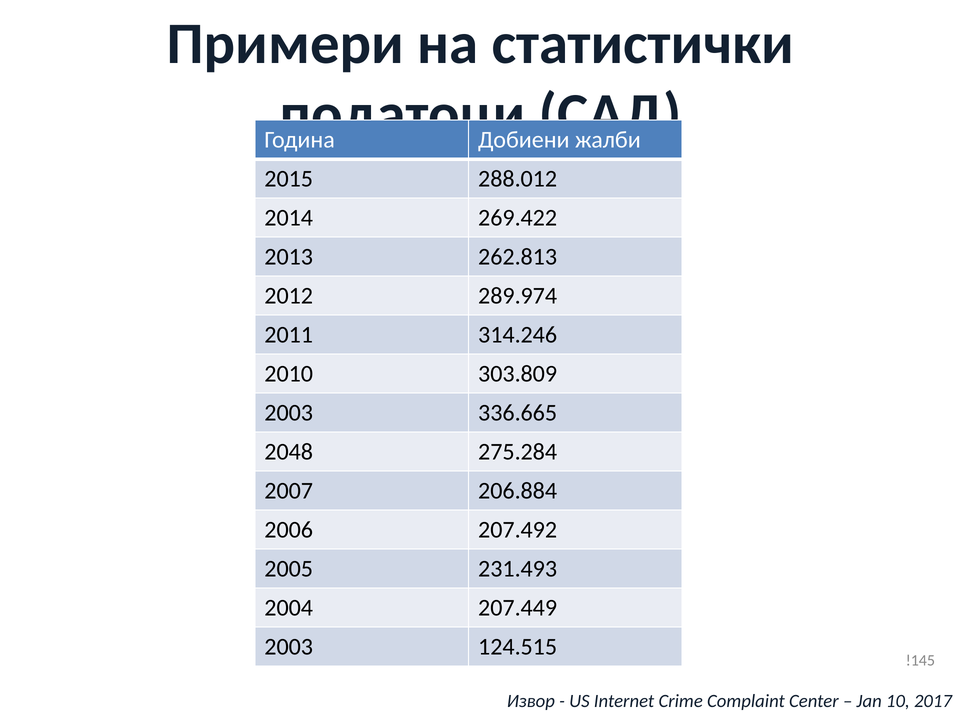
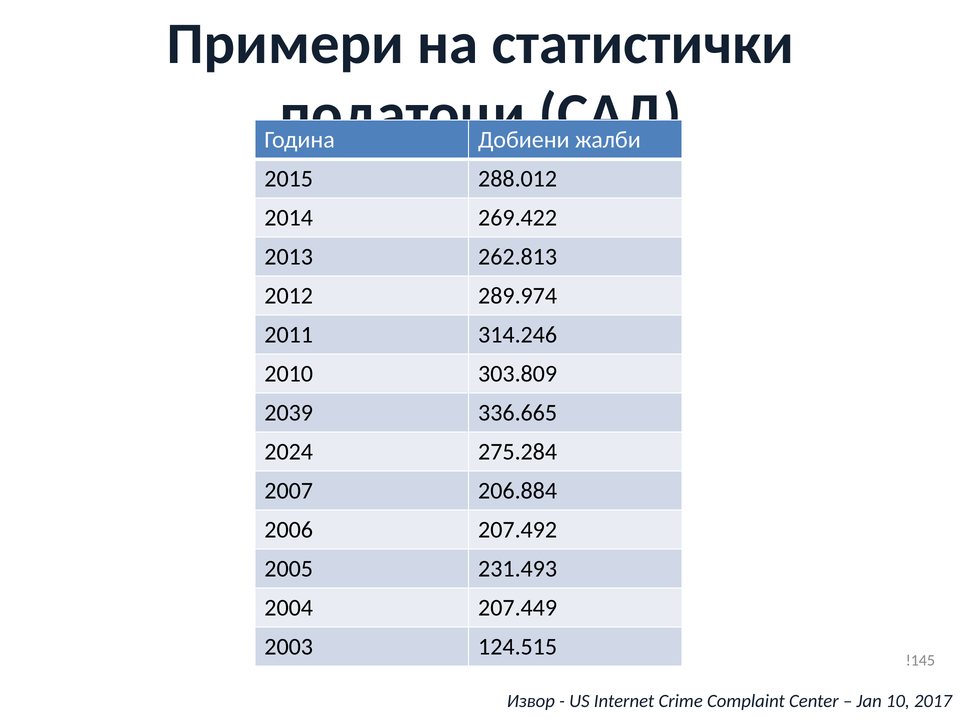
2003: 2003 -> 2039 (289, 413)
2048: 2048 -> 2024 (289, 452)
